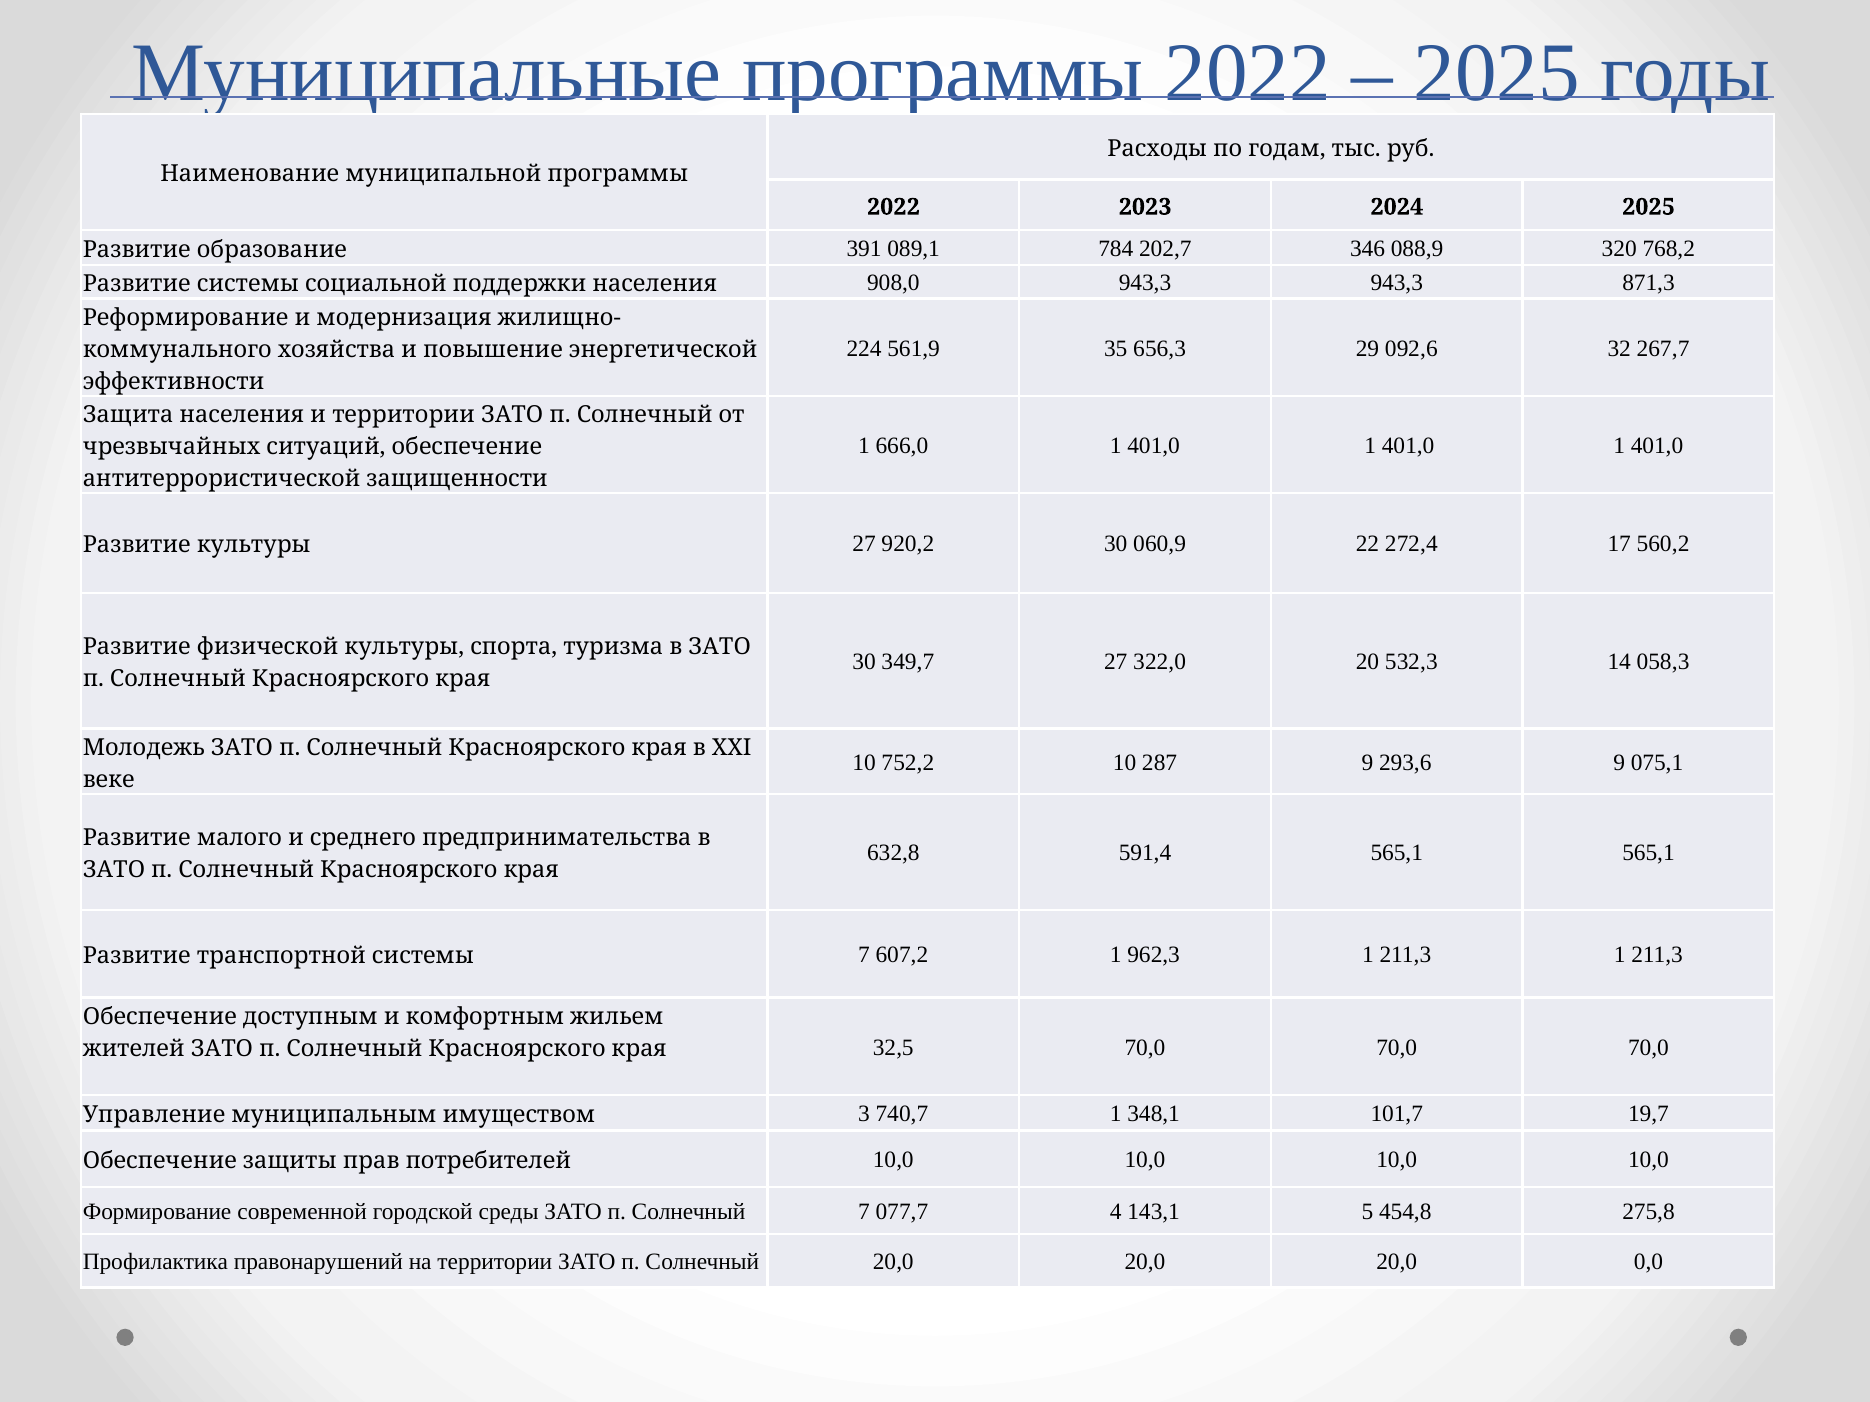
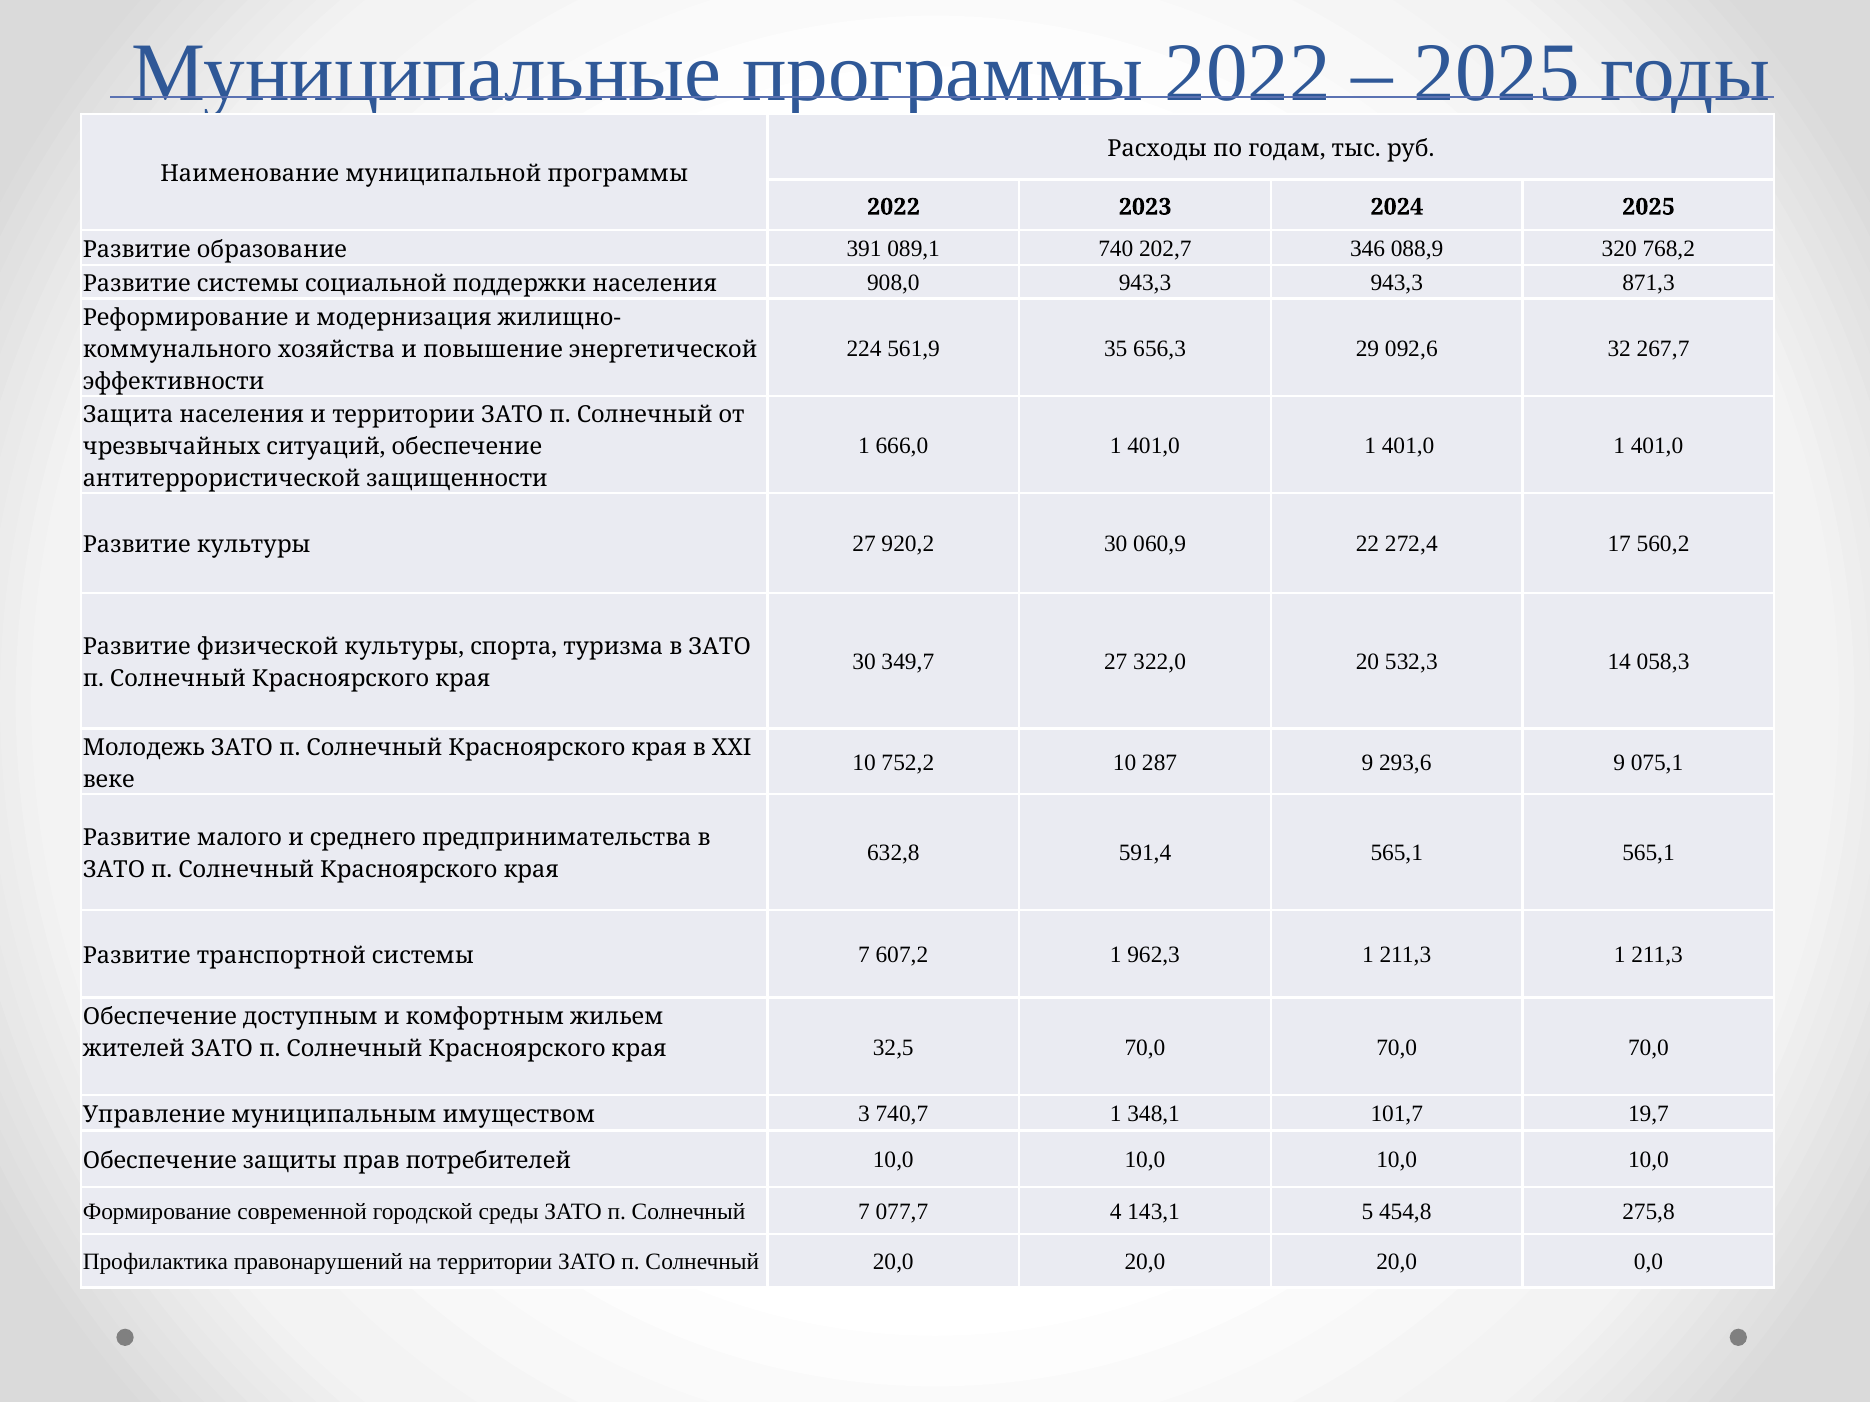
784: 784 -> 740 (1116, 249)
